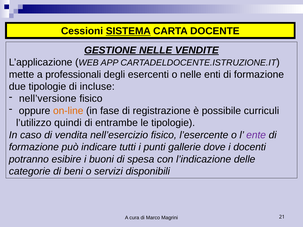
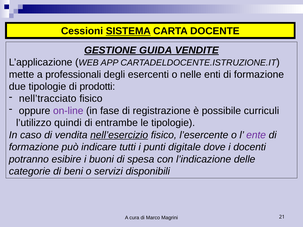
GESTIONE NELLE: NELLE -> GUIDA (156, 50)
incluse: incluse -> prodotti (97, 87)
nell’versione: nell’versione -> nell’tracciato (48, 99)
on-line colour: orange -> purple (68, 111)
nell’esercizio underline: none -> present (119, 135)
gallerie: gallerie -> digitale (185, 147)
